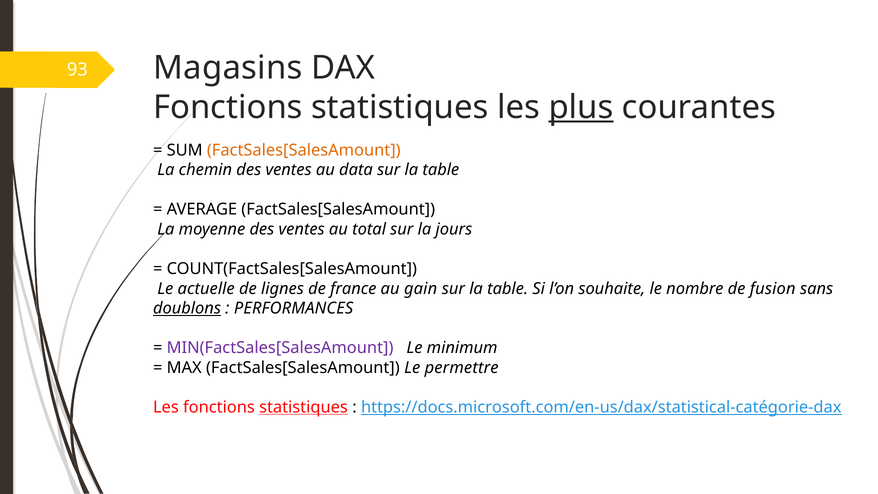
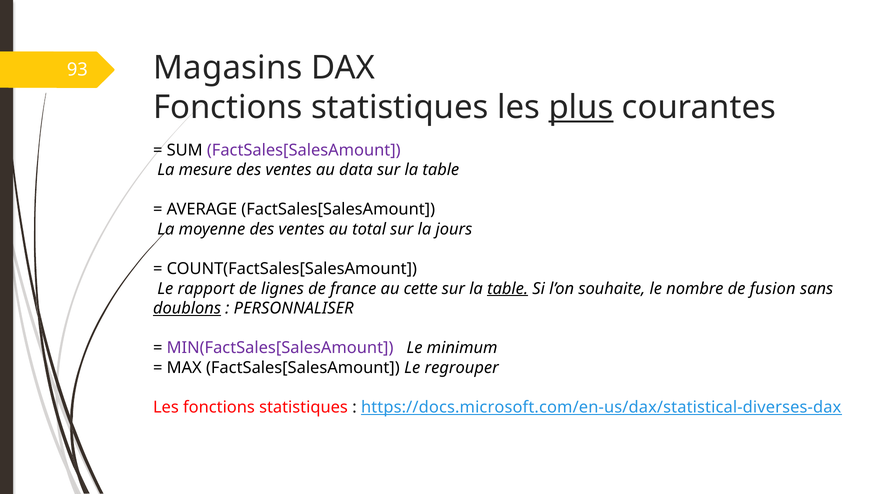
FactSales[SalesAmount colour: orange -> purple (304, 150)
chemin: chemin -> mesure (205, 170)
actuelle: actuelle -> rapport (206, 289)
gain: gain -> cette (421, 289)
table underline: none -> present (508, 289)
PERFORMANCES: PERFORMANCES -> PERSONNALISER (294, 308)
permettre: permettre -> regrouper (462, 368)
statistiques underline: present -> none (303, 407)
https://docs.microsoft.com/en-us/dax/statistical-catégorie-dax: https://docs.microsoft.com/en-us/dax/statistical-catégorie-dax -> https://docs.microsoft.com/en-us/dax/statistical-diverses-dax (601, 407)
